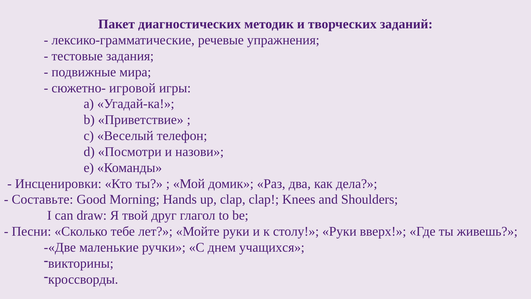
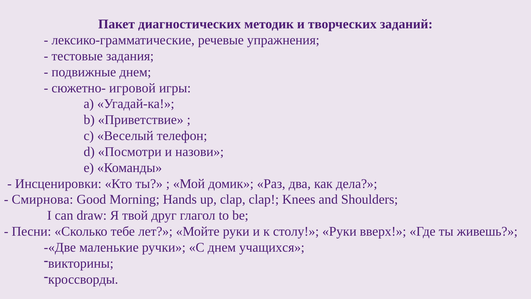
подвижные мира: мира -> днем (135, 72)
Составьте: Составьте -> Смирнова (42, 199)
